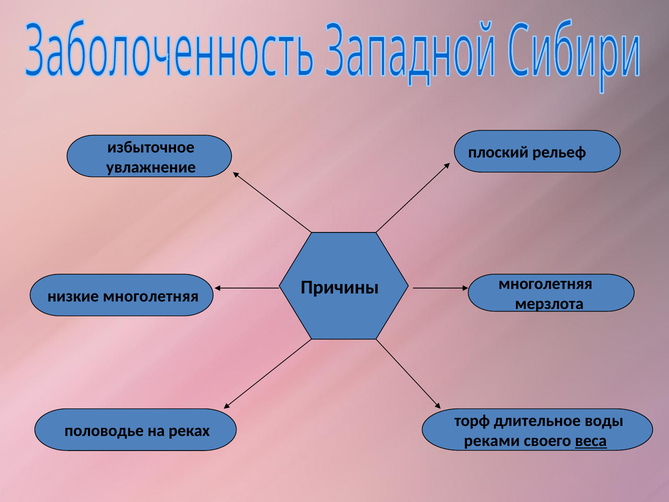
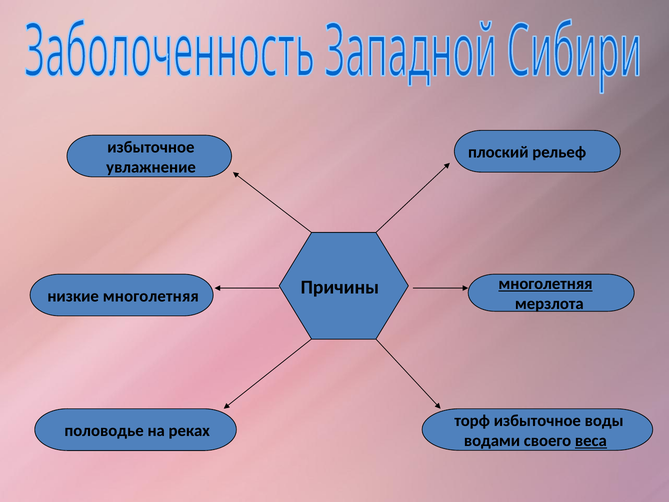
многолетняя underline: none -> present (545, 284)
торф длительное: длительное -> избыточное (537, 420)
реками: реками -> водами (492, 441)
